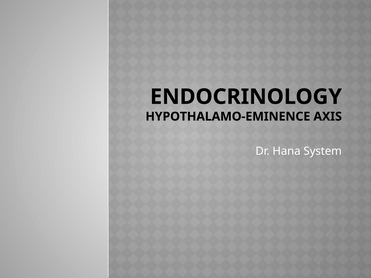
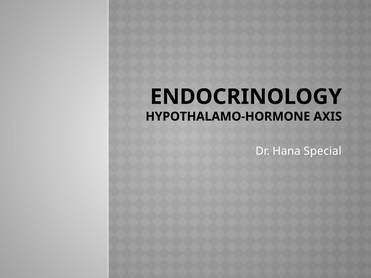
HYPOTHALAMO-EMINENCE: HYPOTHALAMO-EMINENCE -> HYPOTHALAMO-HORMONE (228, 117)
System: System -> Special (323, 151)
